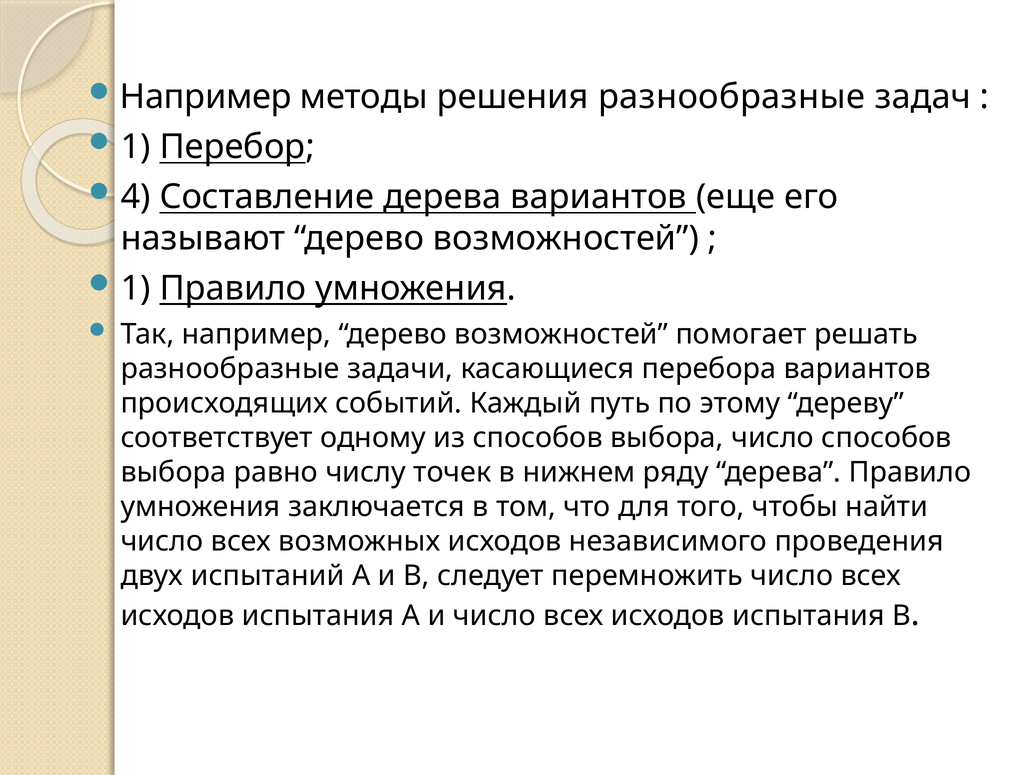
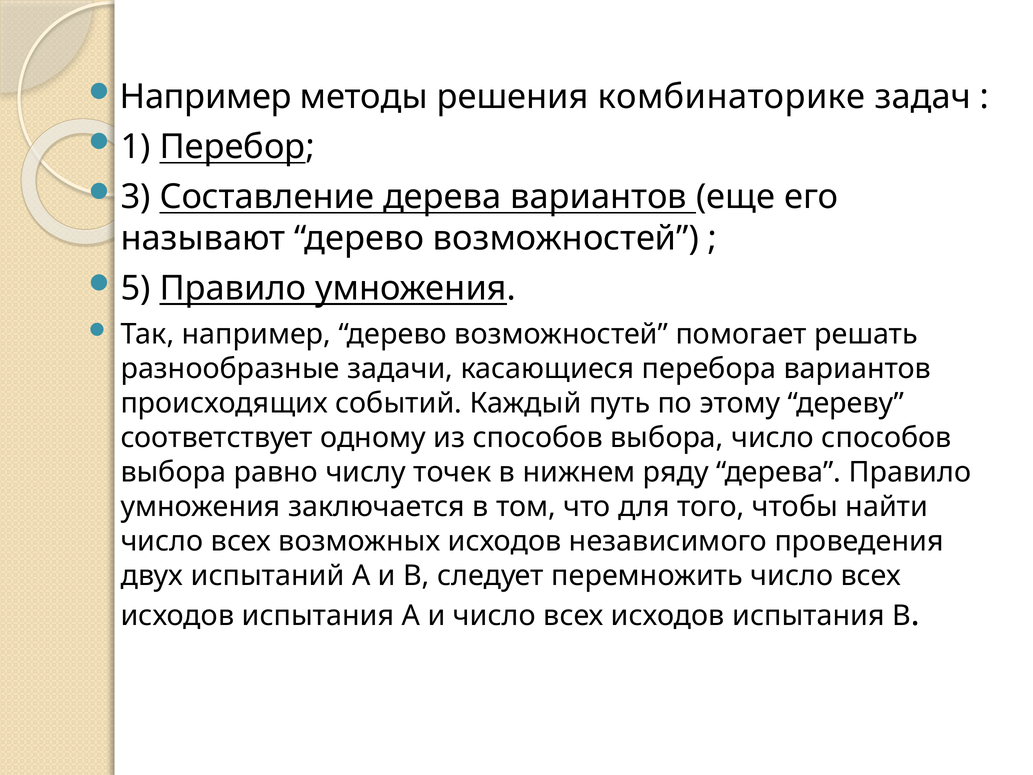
решения разнообразные: разнообразные -> комбинаторике (732, 97)
4: 4 -> 3 (136, 197)
1: 1 -> 5 (136, 288)
